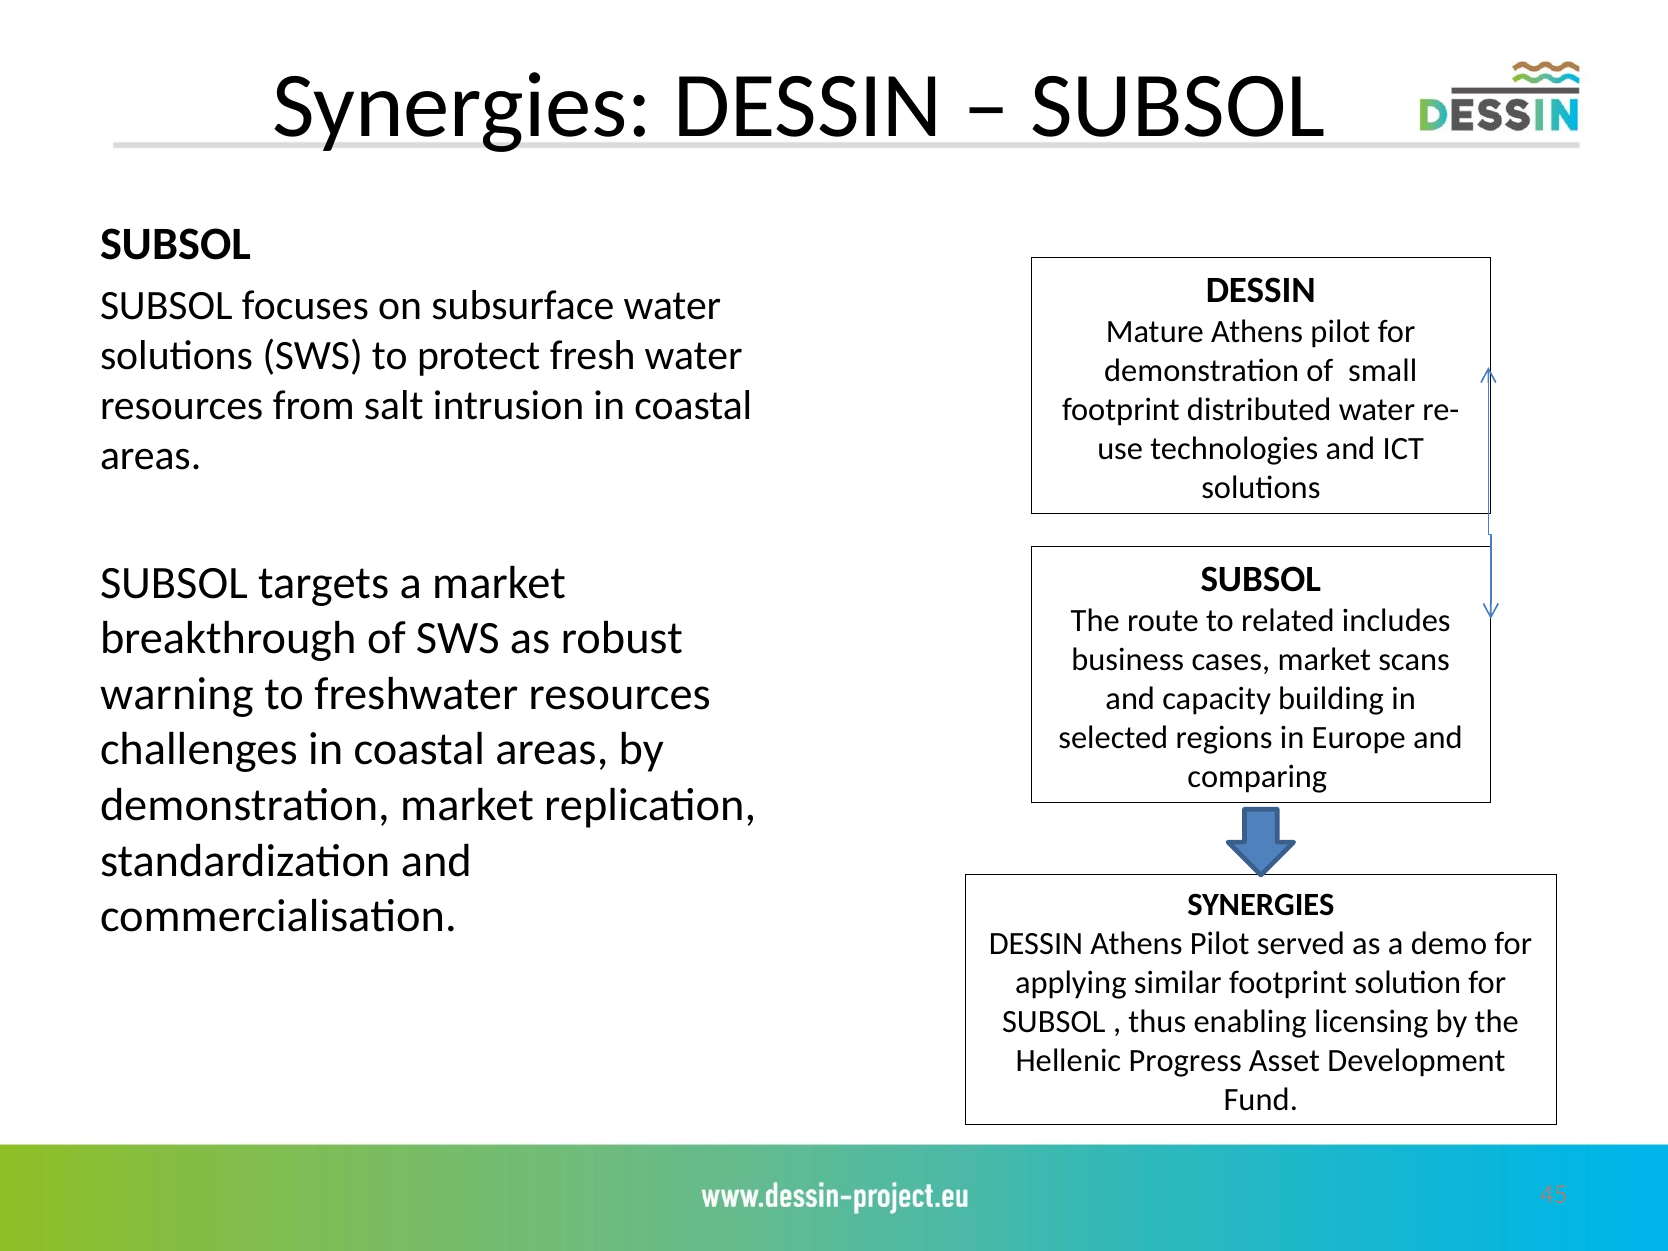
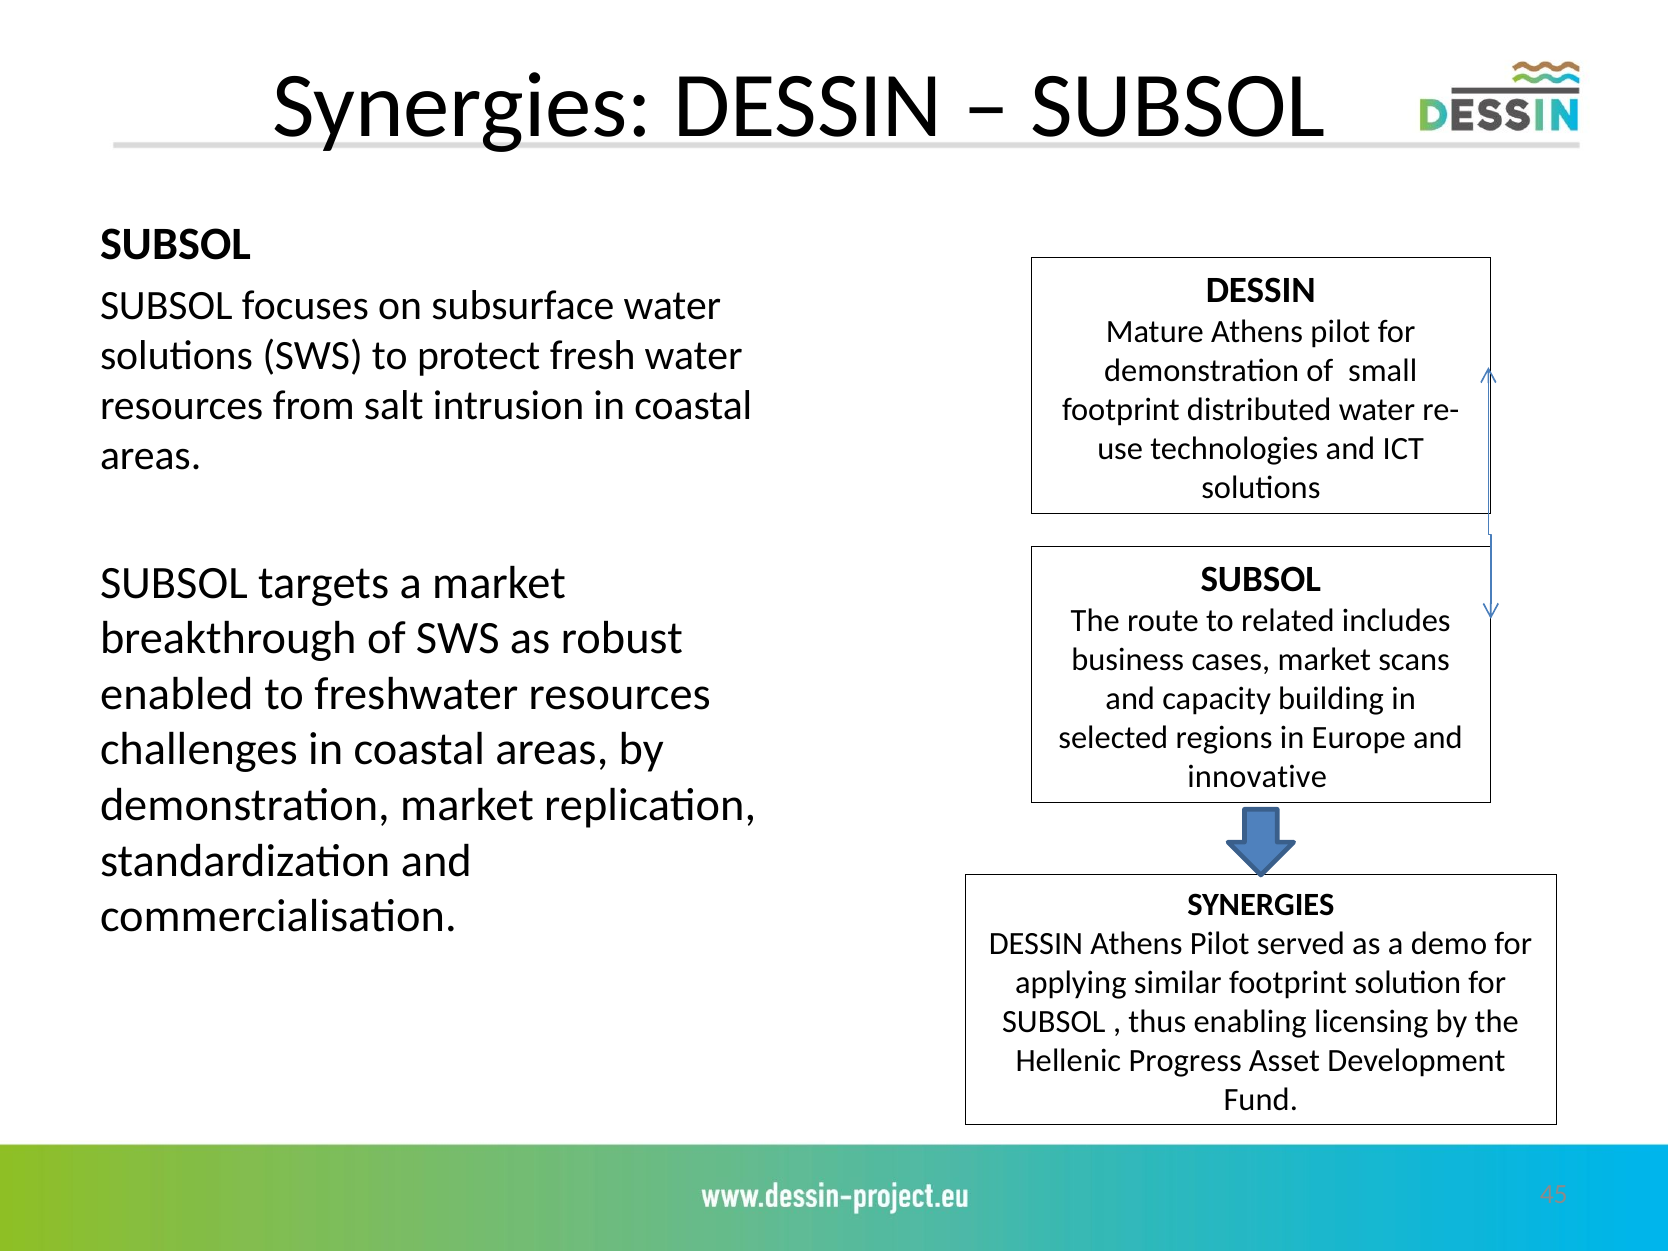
warning: warning -> enabled (177, 694)
comparing: comparing -> innovative (1257, 777)
